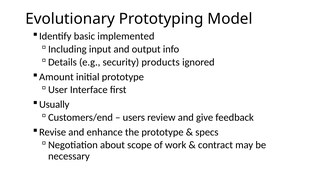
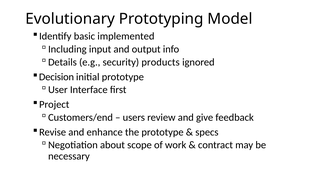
Amount: Amount -> Decision (56, 77)
Usually: Usually -> Project (54, 105)
